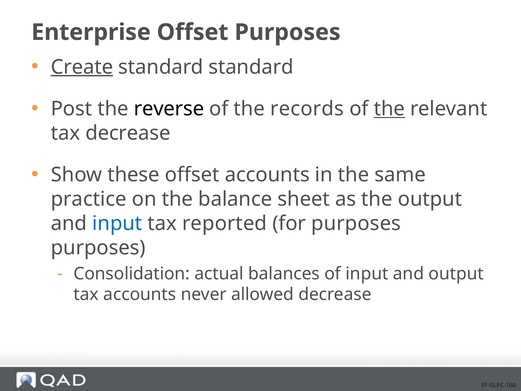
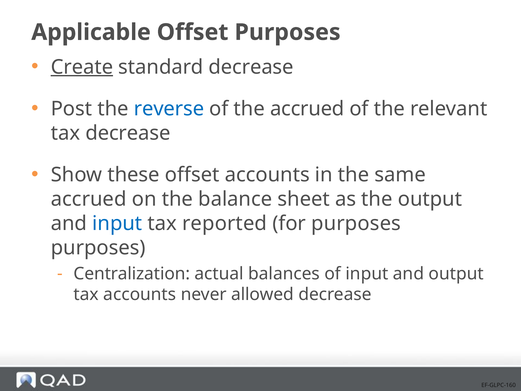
Enterprise: Enterprise -> Applicable (91, 32)
standard standard: standard -> decrease (251, 67)
reverse colour: black -> blue (169, 109)
the records: records -> accrued (307, 109)
the underline: present -> none (389, 109)
practice: practice -> accrued (89, 199)
Consolidation: Consolidation -> Centralization (132, 274)
